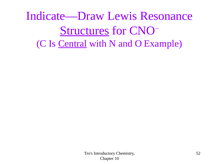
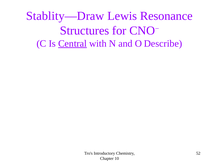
Indicate—Draw: Indicate—Draw -> Stablity—Draw (65, 16)
Structures underline: present -> none (85, 31)
Example: Example -> Describe (163, 44)
